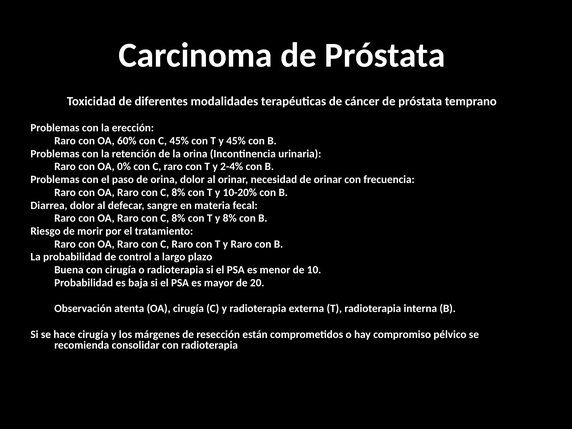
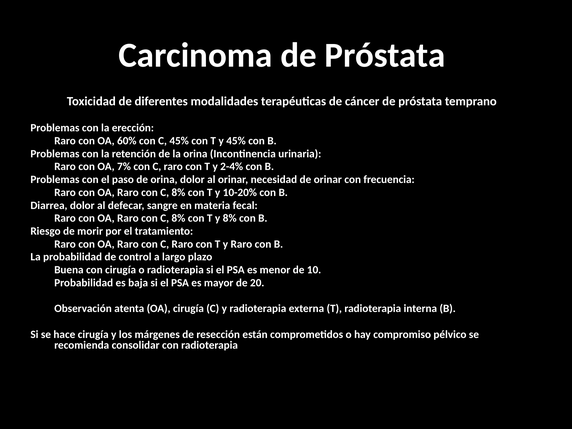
0%: 0% -> 7% (124, 167)
